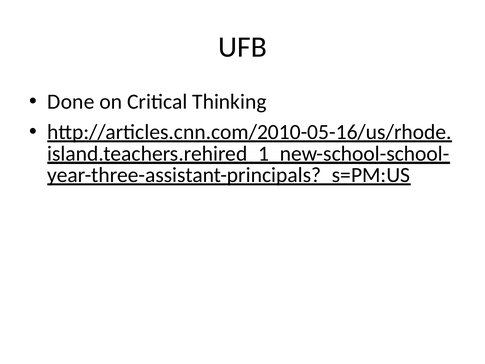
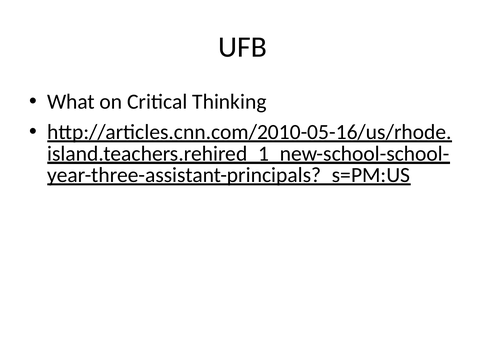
Done: Done -> What (71, 102)
